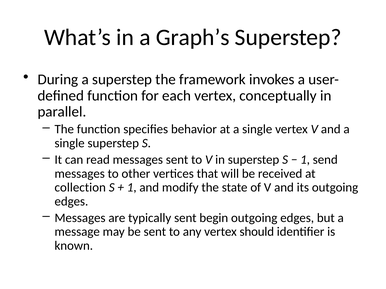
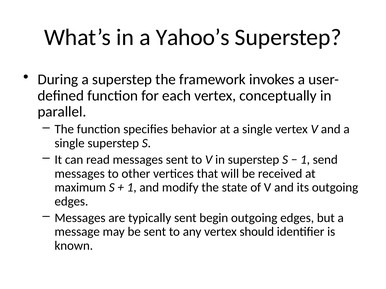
Graph’s: Graph’s -> Yahoo’s (193, 37)
collection: collection -> maximum (80, 188)
